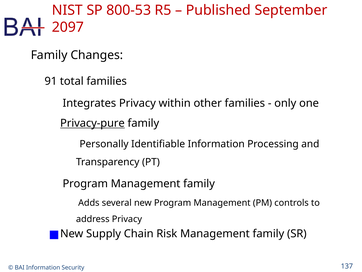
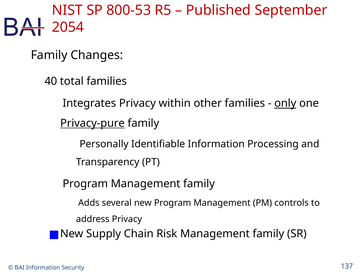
2097: 2097 -> 2054 (68, 27)
91: 91 -> 40 (51, 81)
only underline: none -> present (285, 103)
